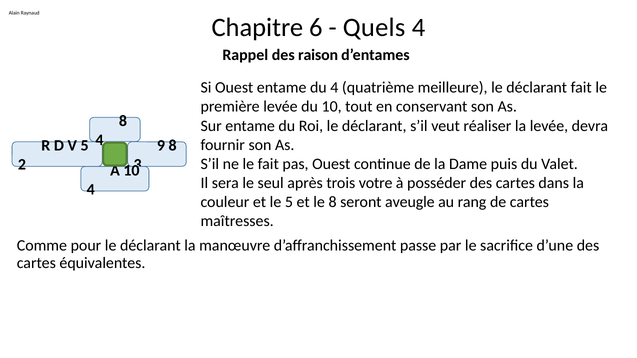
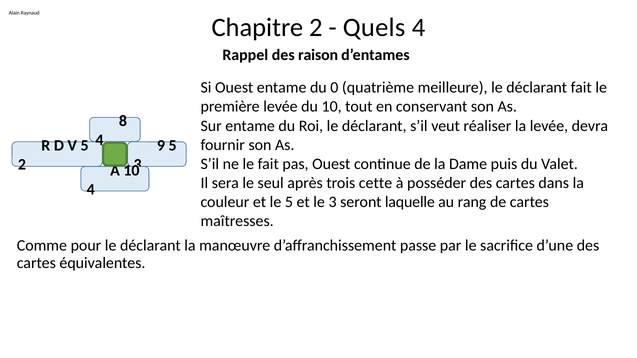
Chapitre 6: 6 -> 2 (316, 27)
du 4: 4 -> 0 (334, 88)
8: 8 -> 5 (173, 146)
votre: votre -> cette (376, 183)
le 8: 8 -> 3 (333, 202)
aveugle: aveugle -> laquelle (410, 202)
